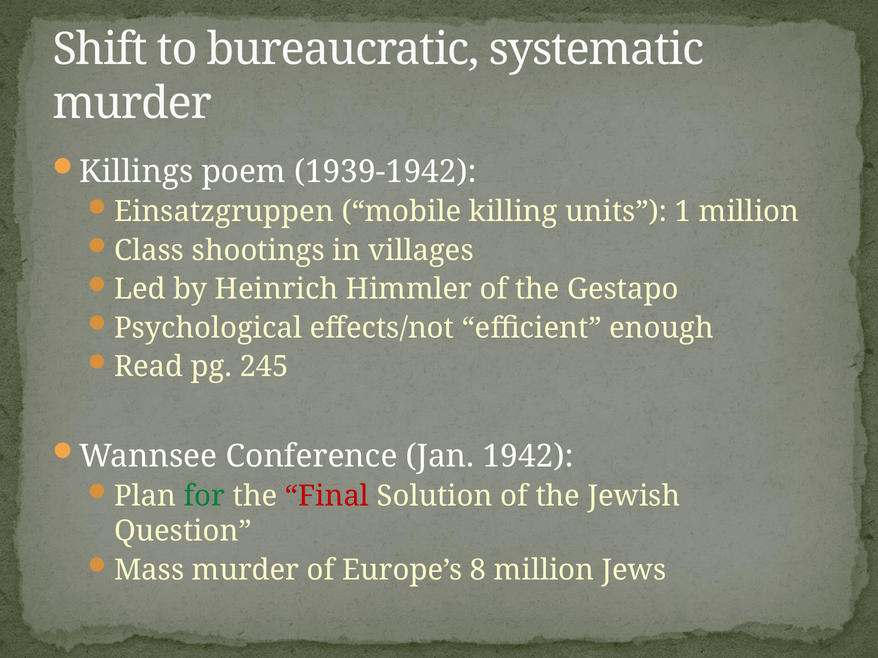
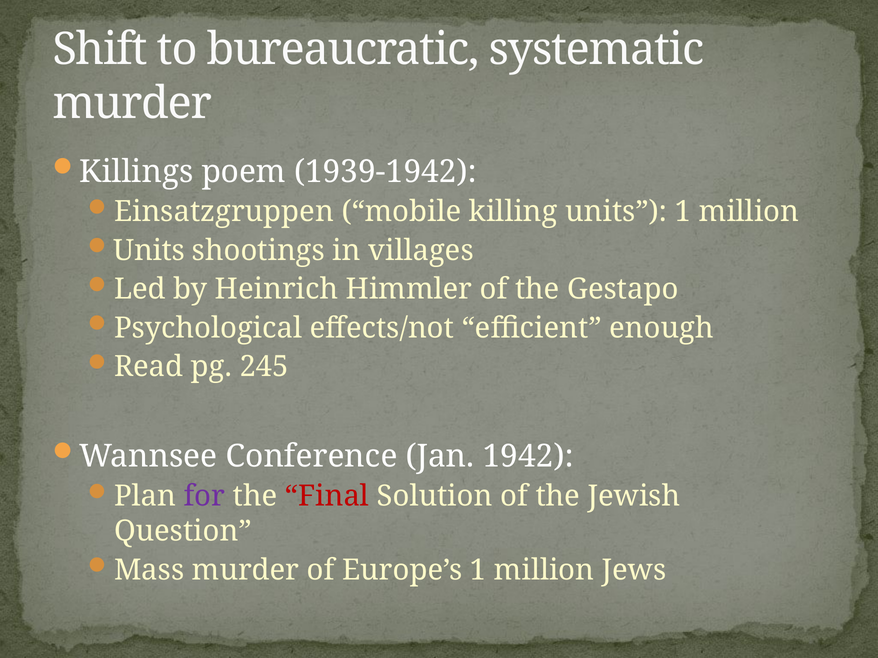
Class: Class -> Units (149, 251)
for colour: green -> purple (204, 497)
Europe’s 8: 8 -> 1 (478, 570)
